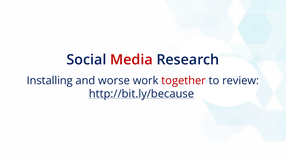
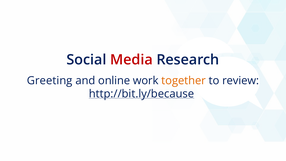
Installing: Installing -> Greeting (50, 80)
worse: worse -> online (114, 80)
together colour: red -> orange (184, 80)
